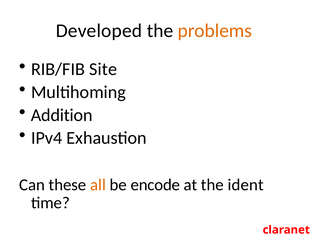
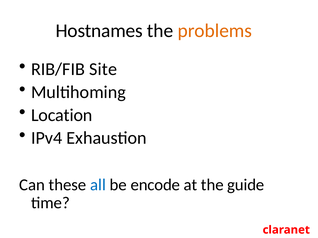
Developed: Developed -> Hostnames (99, 31)
Addition: Addition -> Location (62, 115)
all colour: orange -> blue (98, 185)
ident: ident -> guide (246, 185)
